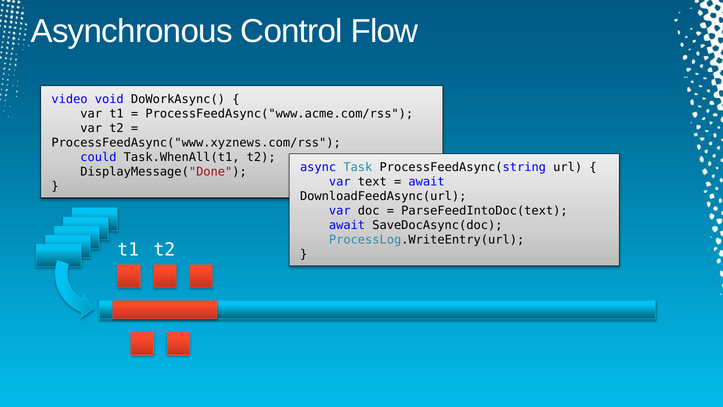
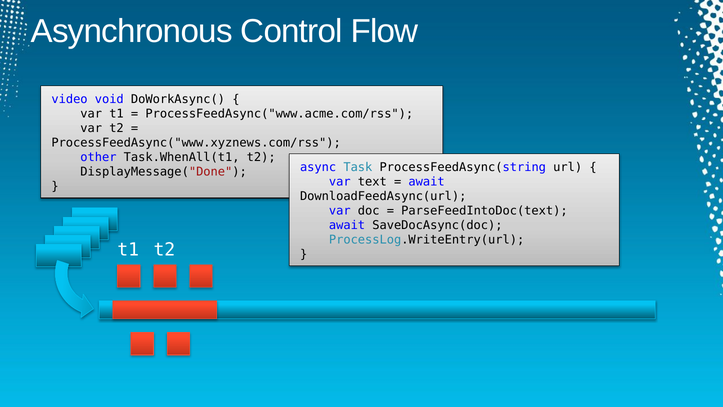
could: could -> other (98, 157)
